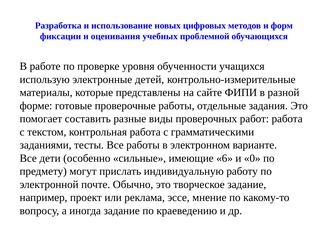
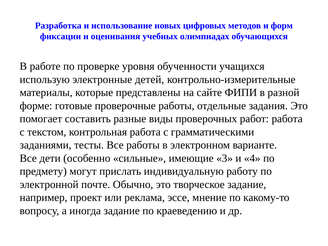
проблемной: проблемной -> олимпиадах (205, 36)
6: 6 -> 3 (225, 158)
0: 0 -> 4 (252, 158)
